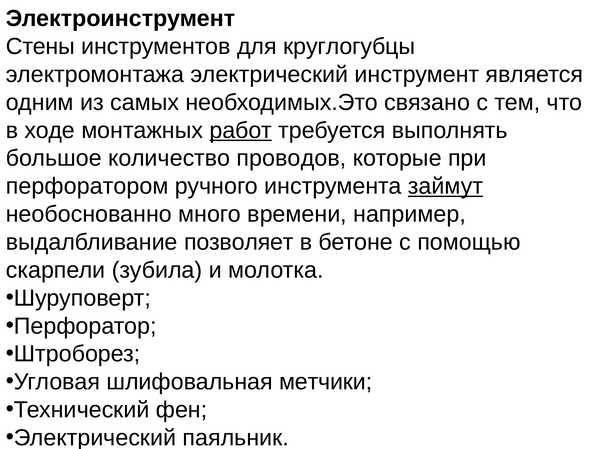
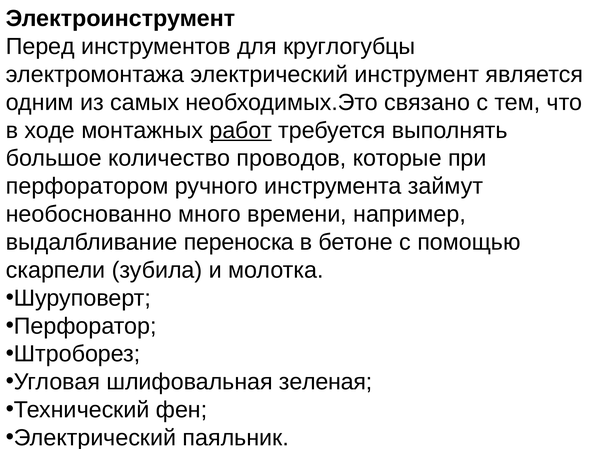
Стены: Стены -> Перед (40, 47)
займут underline: present -> none (445, 186)
позволяет: позволяет -> переноска (239, 242)
метчики: метчики -> зеленая (326, 382)
